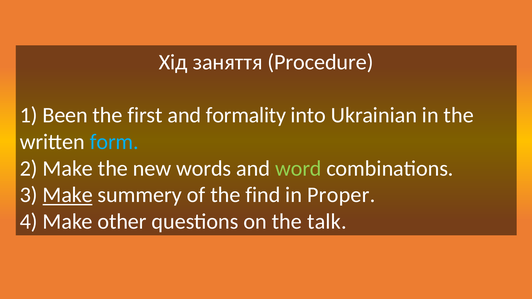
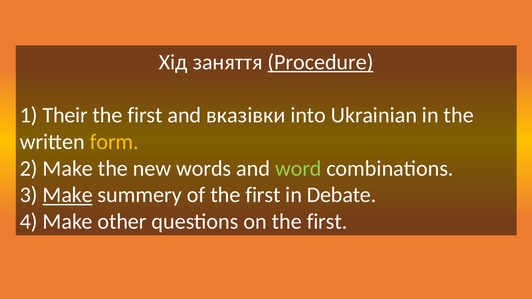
Procedure underline: none -> present (321, 62)
Been: Been -> Their (65, 115)
formality: formality -> вказівки (246, 115)
form colour: light blue -> yellow (114, 142)
of the find: find -> first (263, 195)
Proper: Proper -> Debate (342, 195)
on the talk: talk -> first (327, 222)
